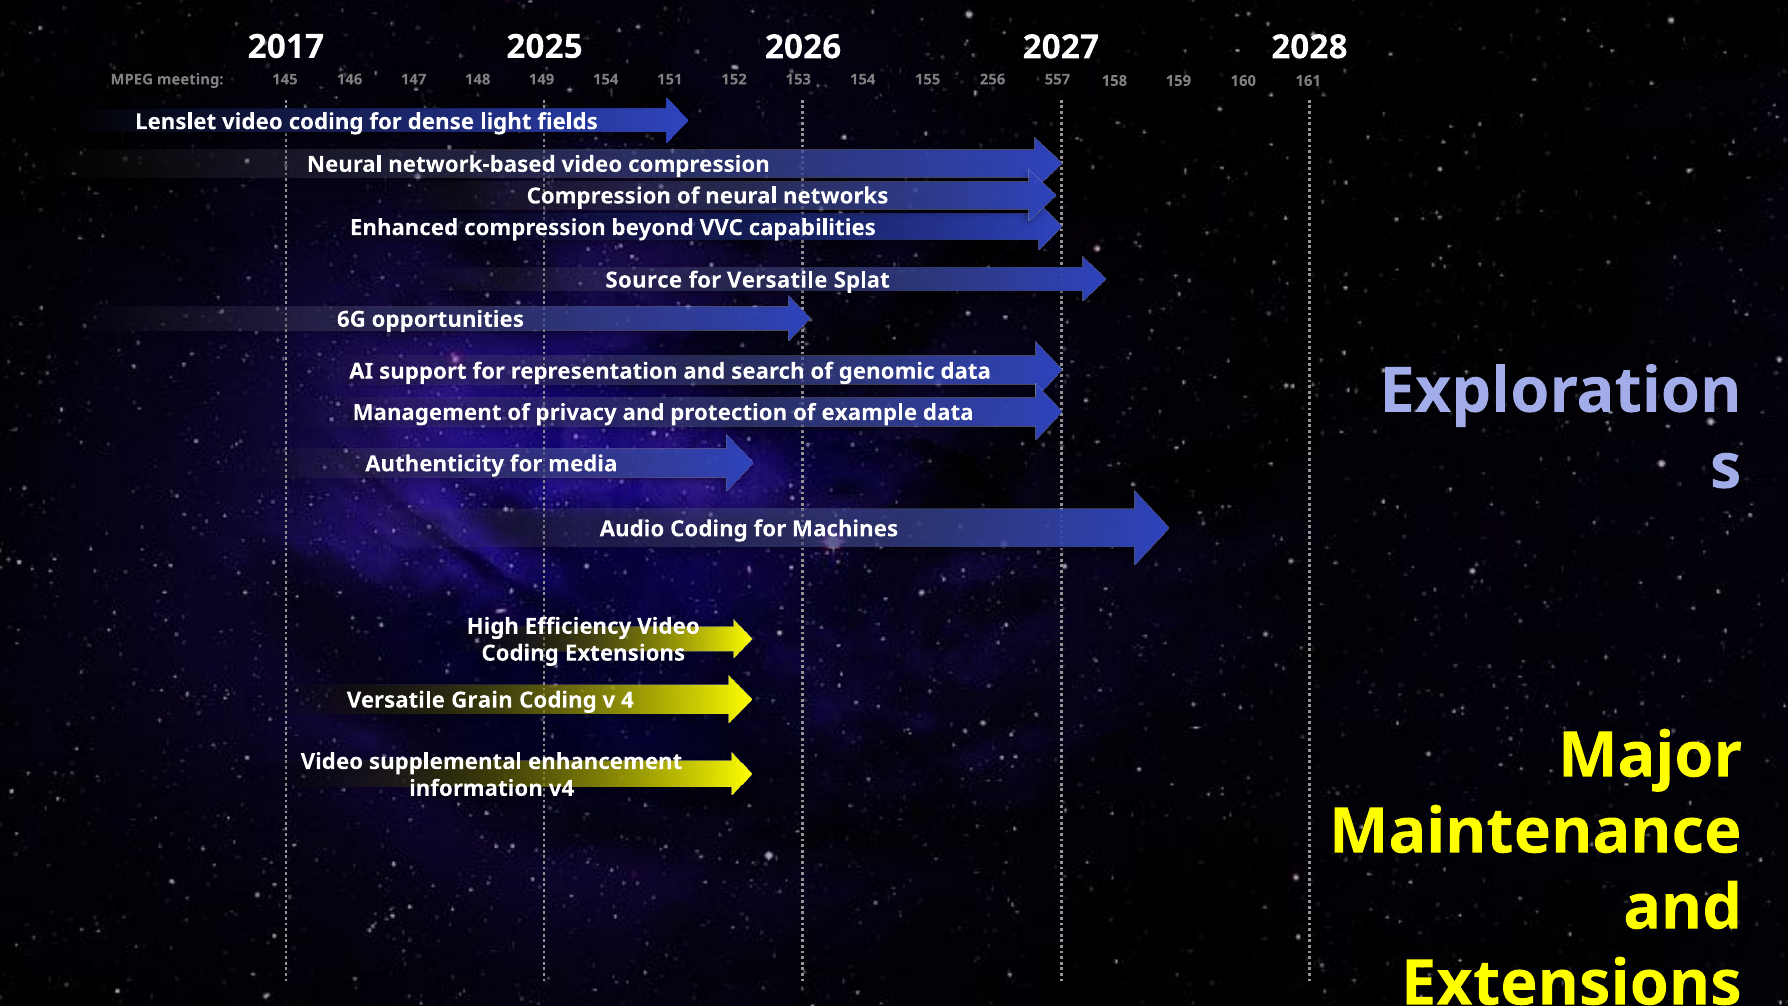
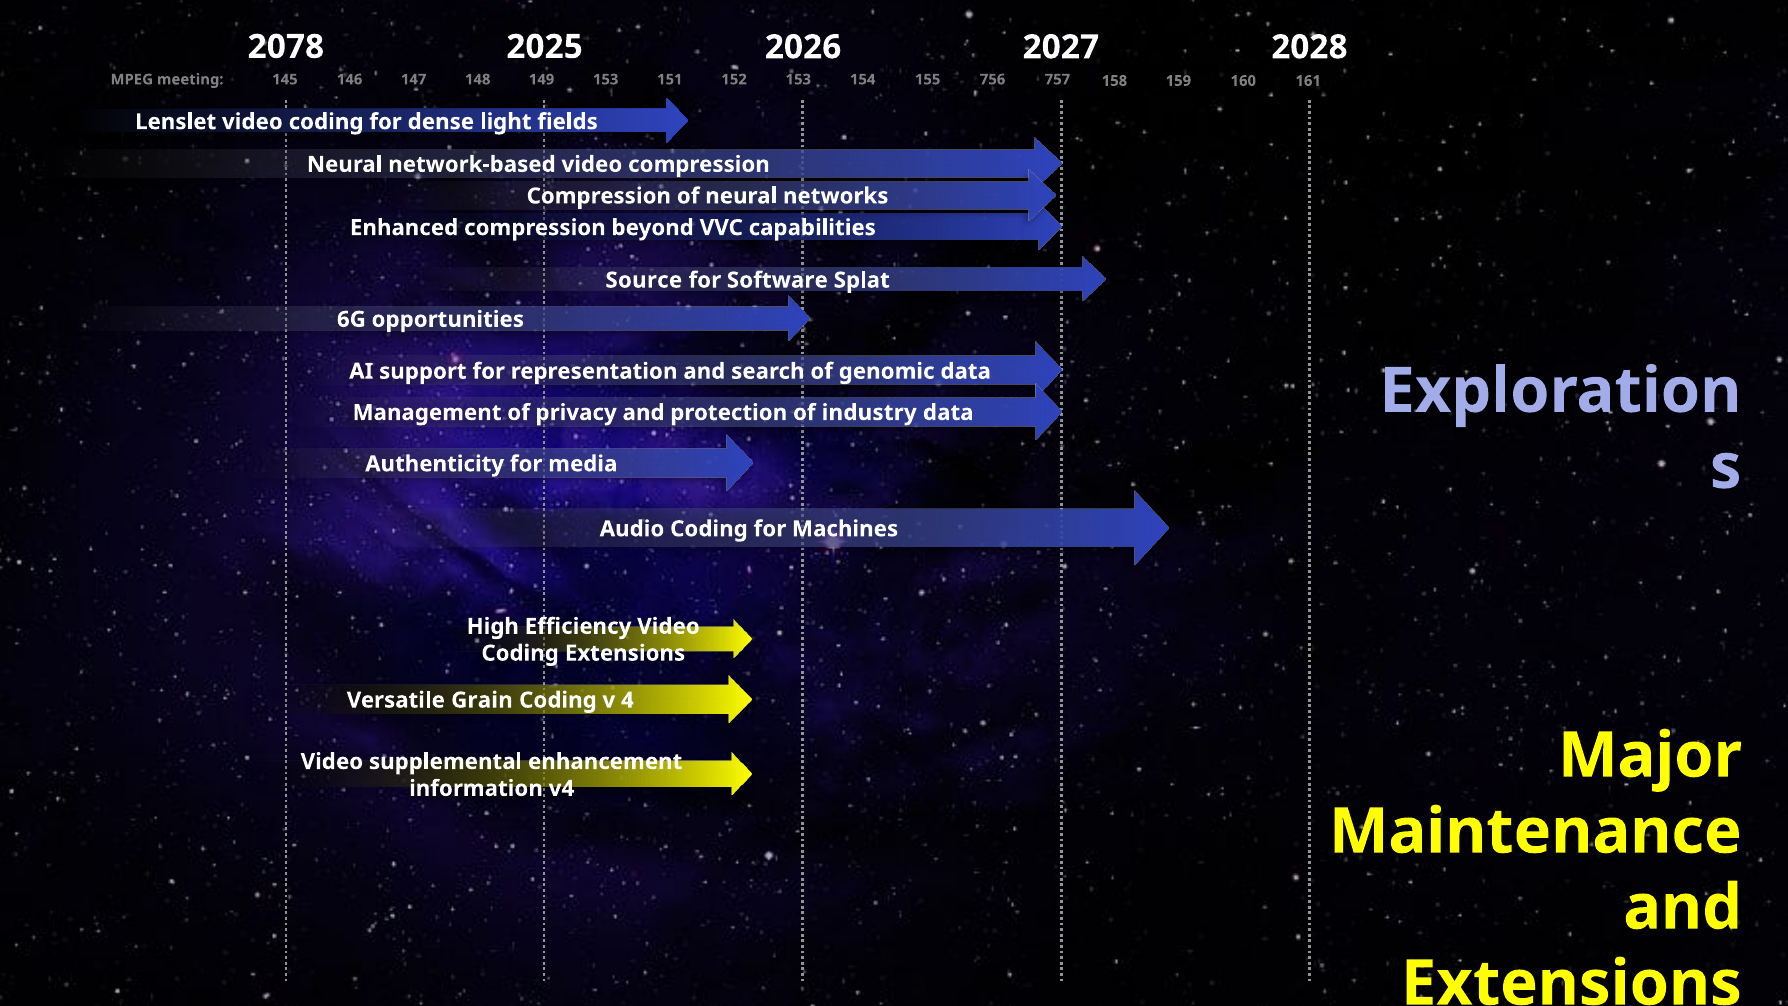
2017: 2017 -> 2078 (286, 47)
148 154: 154 -> 153 (606, 79)
256: 256 -> 756 (993, 79)
557: 557 -> 757 (1057, 79)
for Versatile: Versatile -> Software (777, 280)
example: example -> industry (869, 413)
